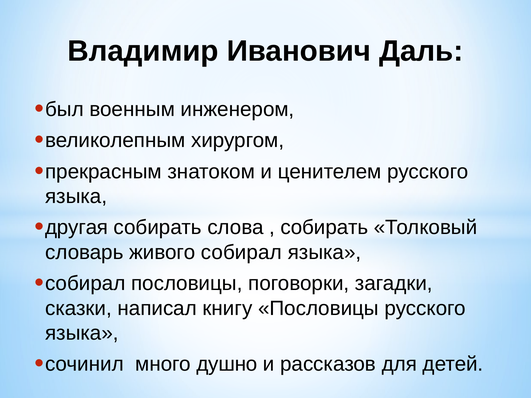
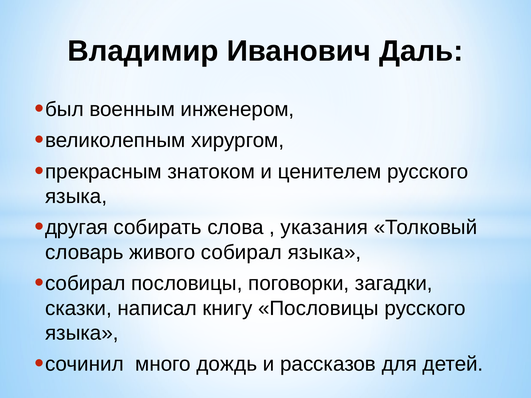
собирать: собирать -> указания (324, 228)
душно: душно -> дождь (227, 364)
